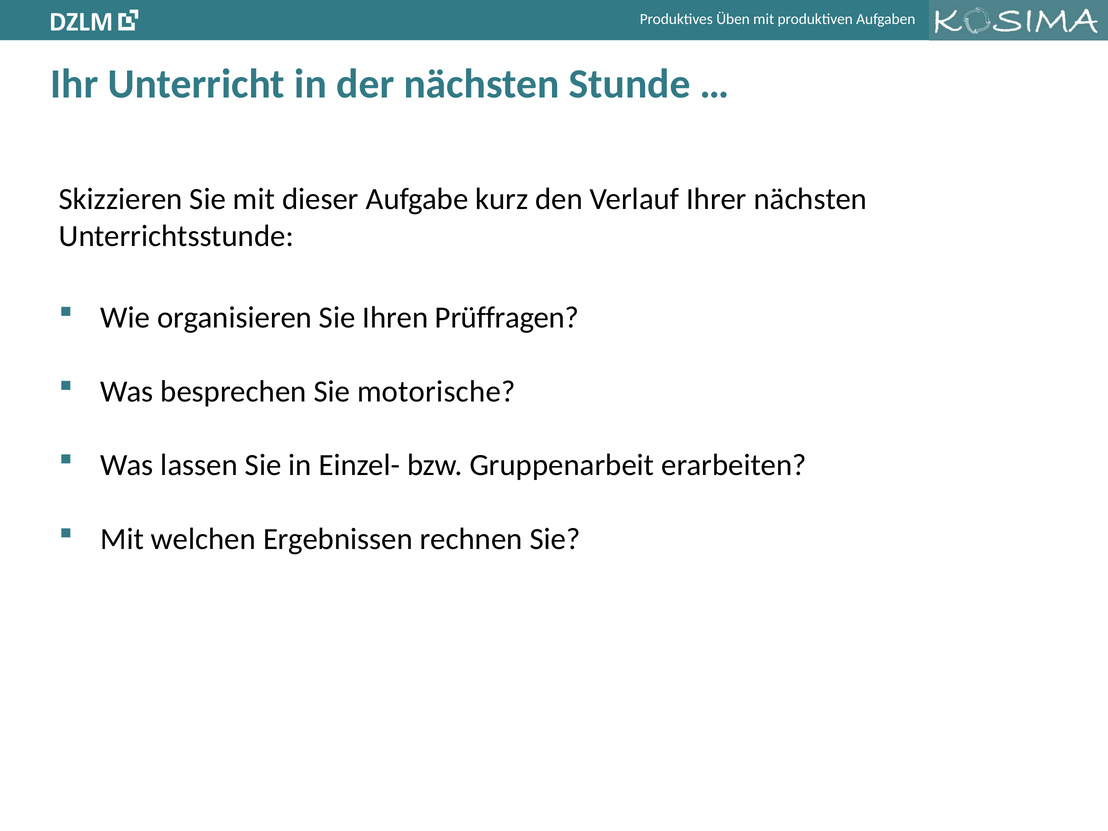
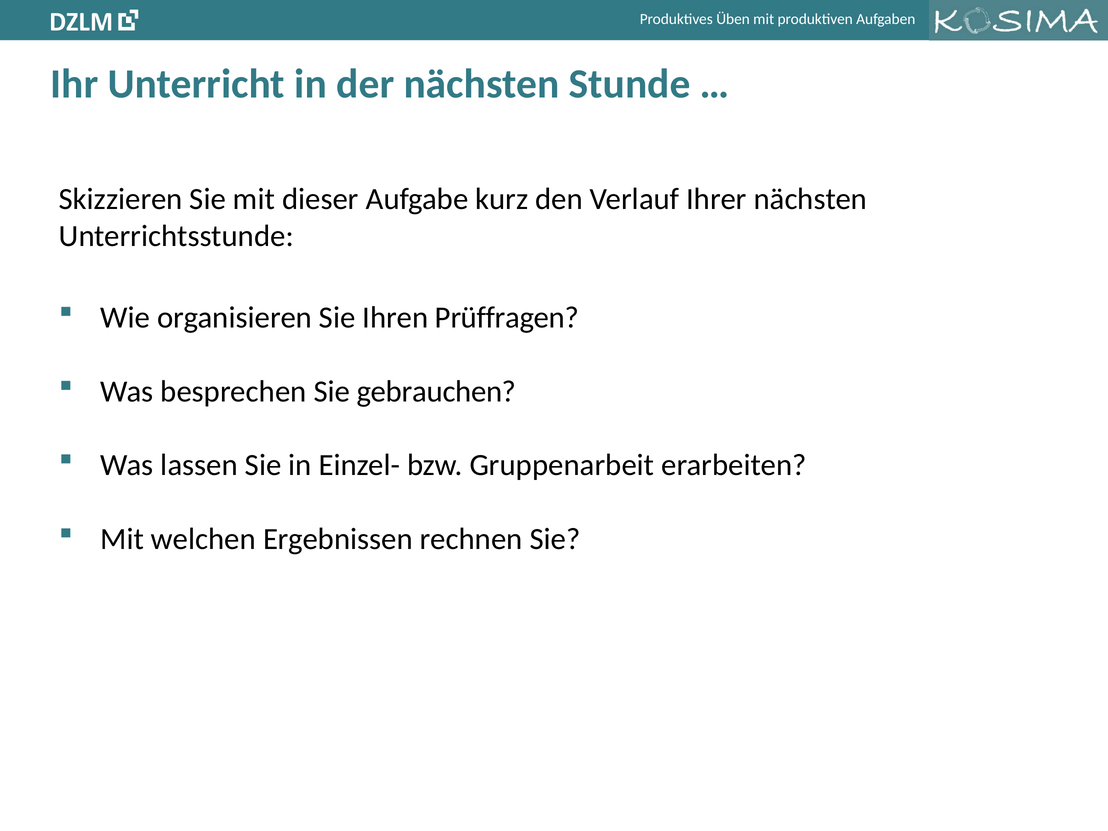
motorische: motorische -> gebrauchen (437, 391)
